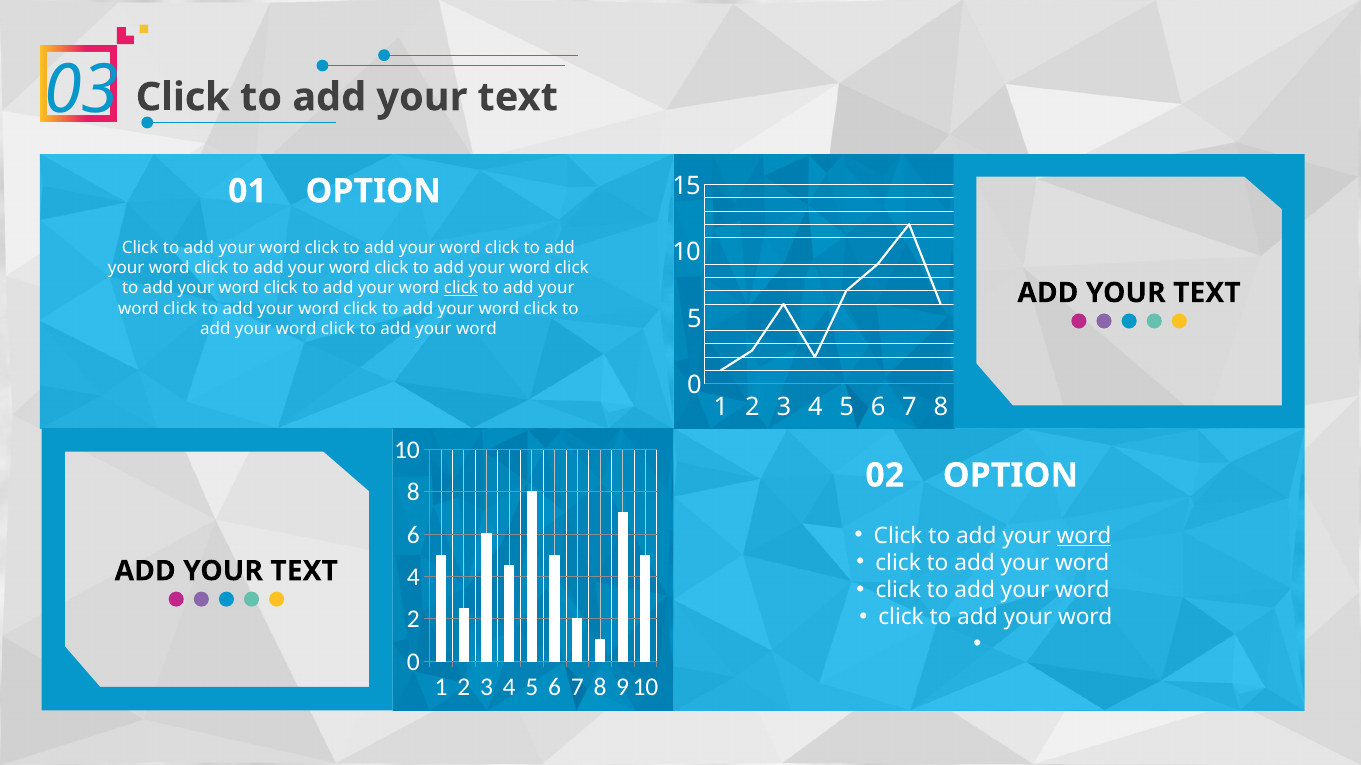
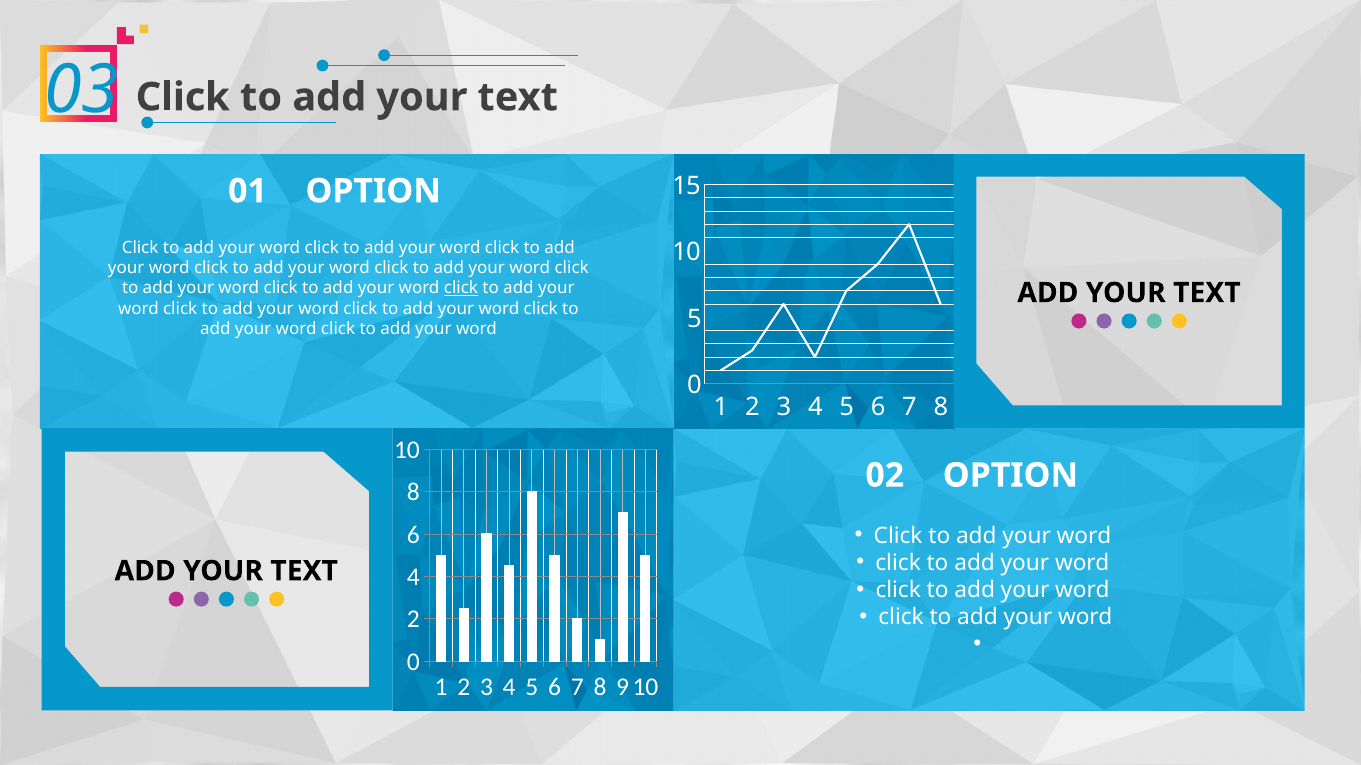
word underline: present -> none (1084, 536)
